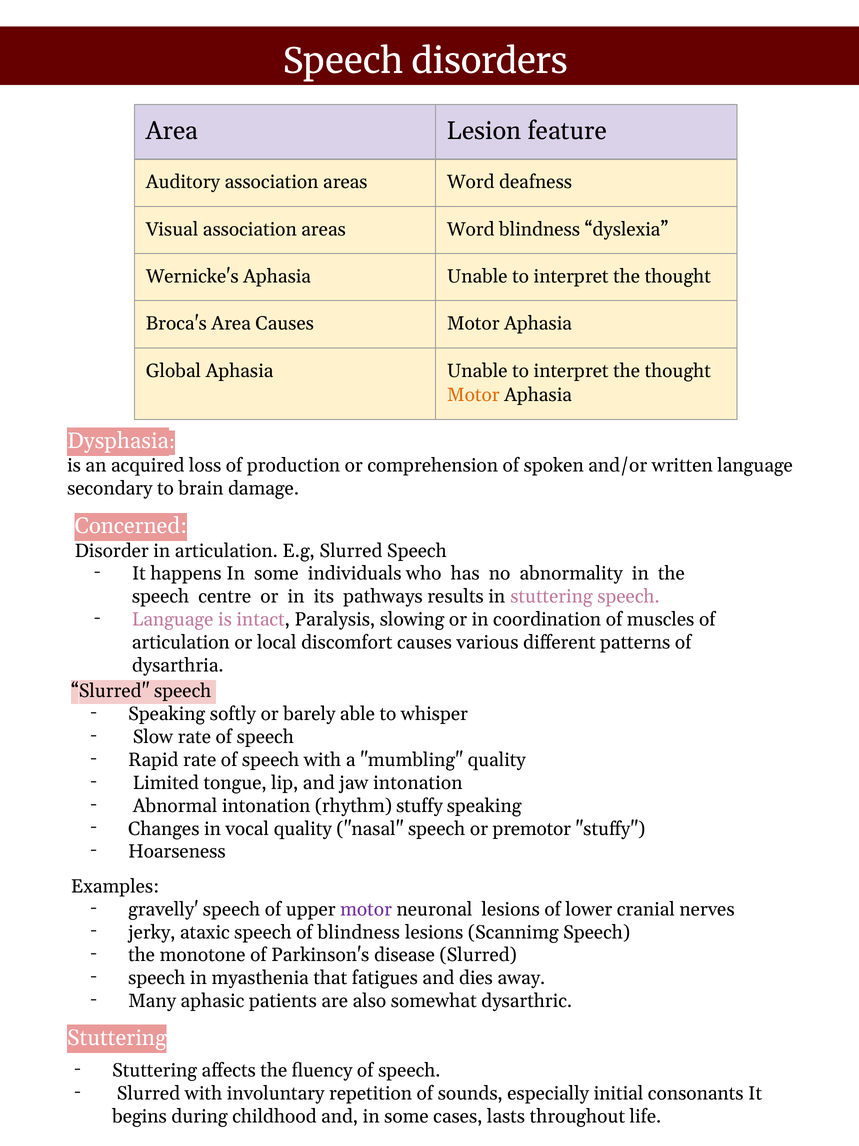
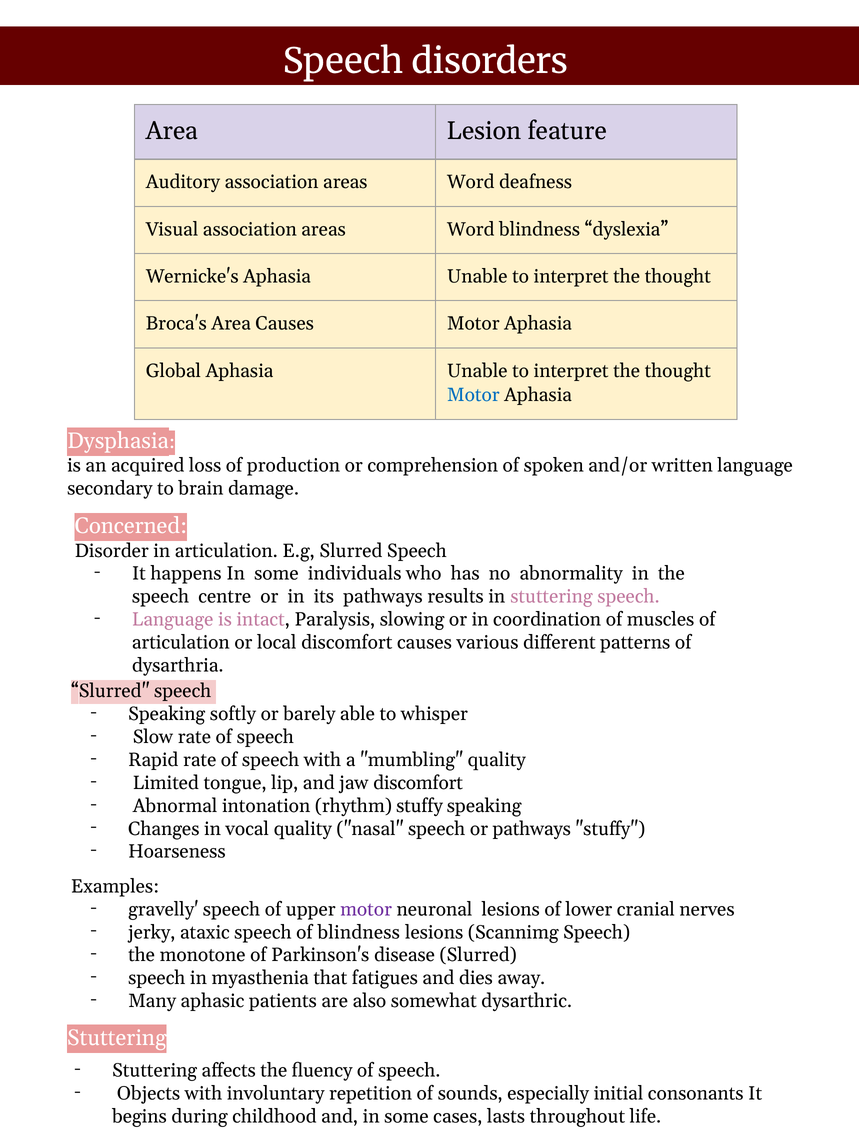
Motor colour: orange -> blue (473, 395)
jaw intonation: intonation -> discomfort (418, 782)
or premotor: premotor -> pathways (532, 828)
Slurred: Slurred -> Objects (148, 1093)
